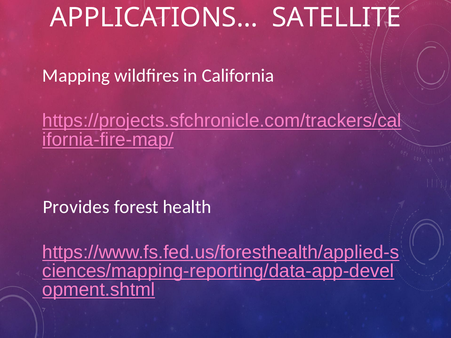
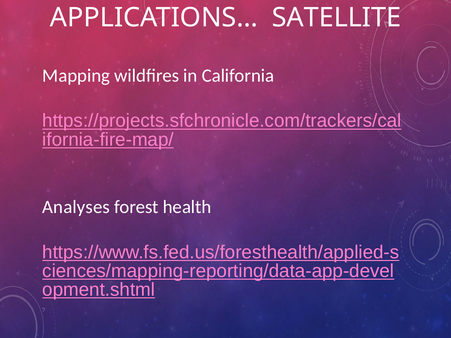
Provides: Provides -> Analyses (76, 207)
